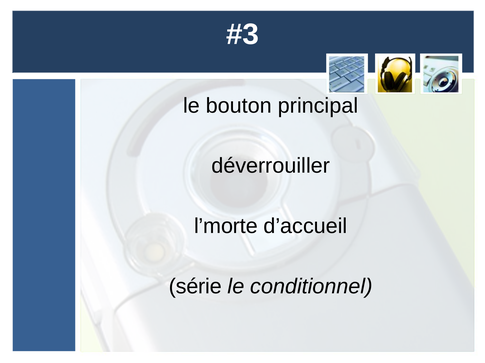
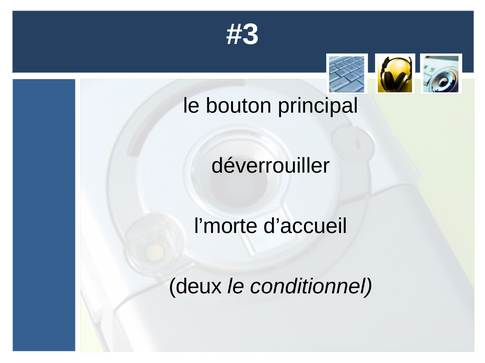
série: série -> deux (195, 287)
